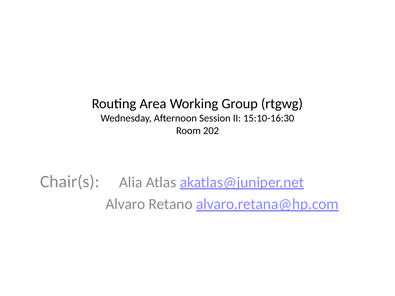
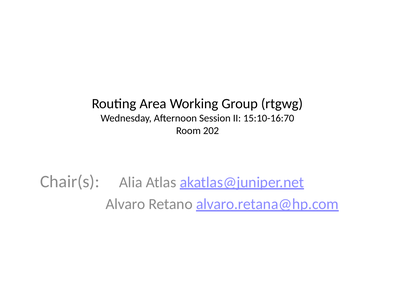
15:10-16:30: 15:10-16:30 -> 15:10-16:70 (269, 118)
